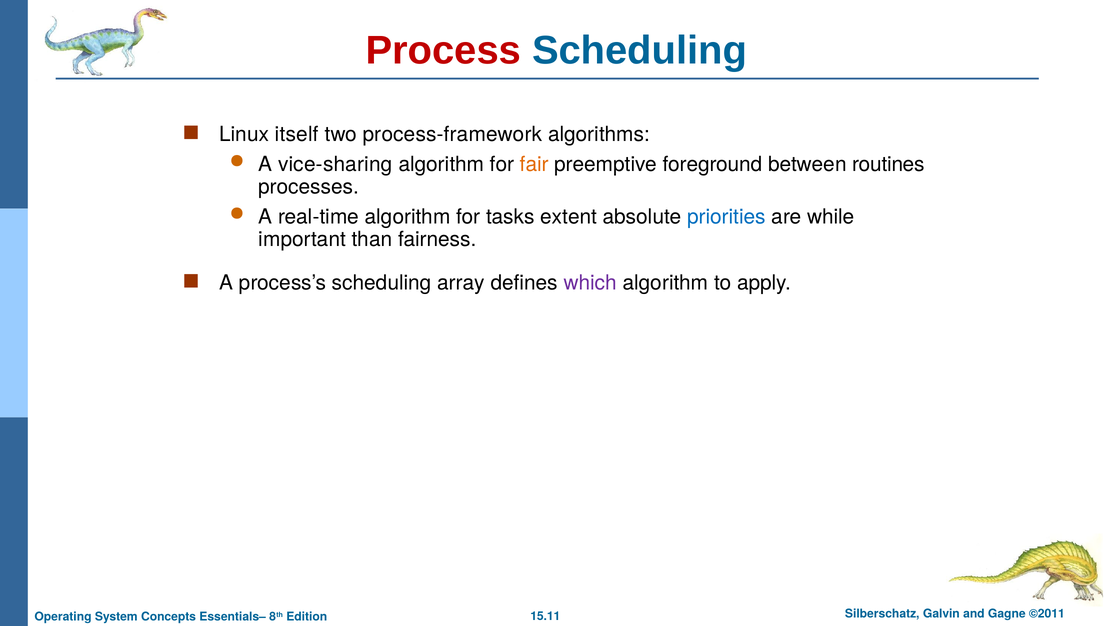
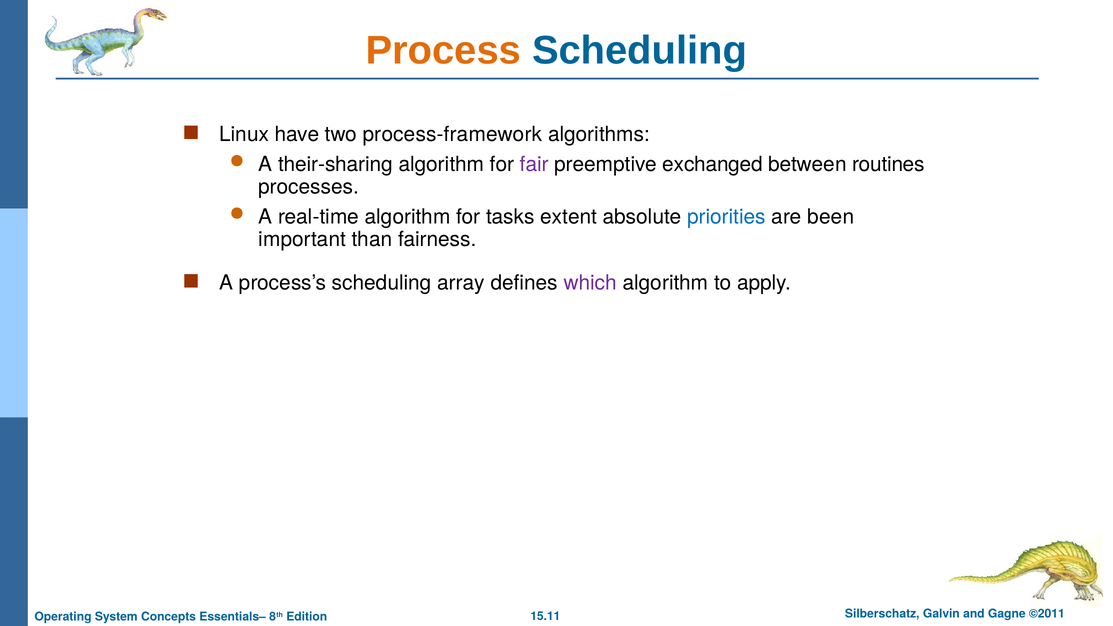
Process colour: red -> orange (443, 51)
itself: itself -> have (297, 134)
vice-sharing: vice-sharing -> their-sharing (335, 164)
fair colour: orange -> purple (534, 164)
foreground: foreground -> exchanged (713, 164)
while: while -> been (831, 217)
